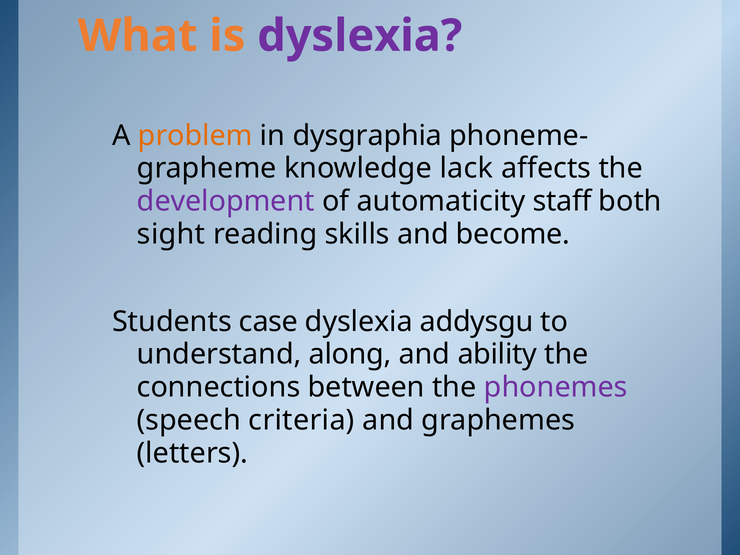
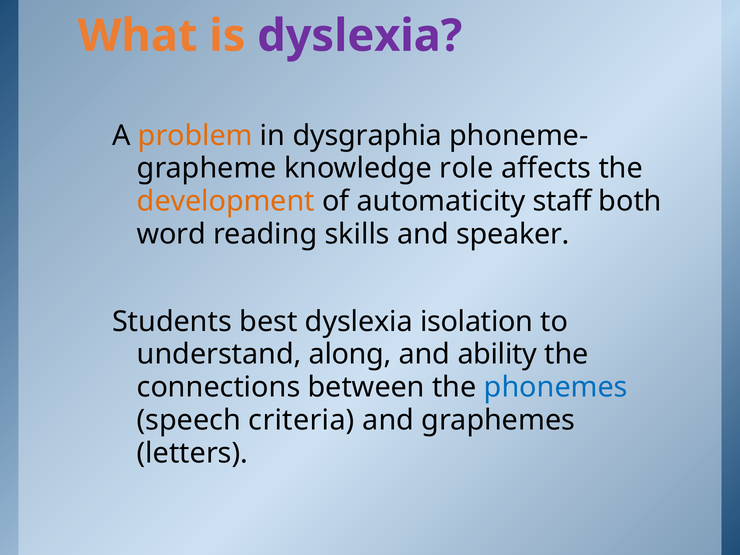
lack: lack -> role (466, 168)
development colour: purple -> orange (226, 201)
sight: sight -> word (171, 234)
become: become -> speaker (513, 234)
case: case -> best (268, 322)
addysgu: addysgu -> isolation (477, 322)
phonemes colour: purple -> blue (556, 387)
